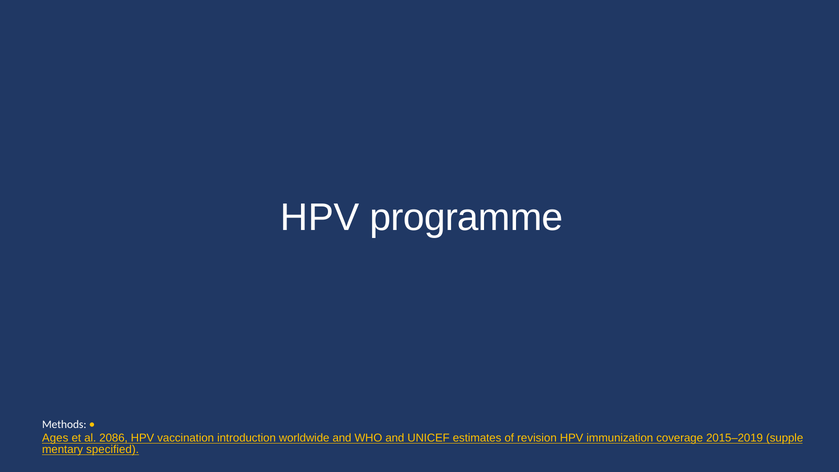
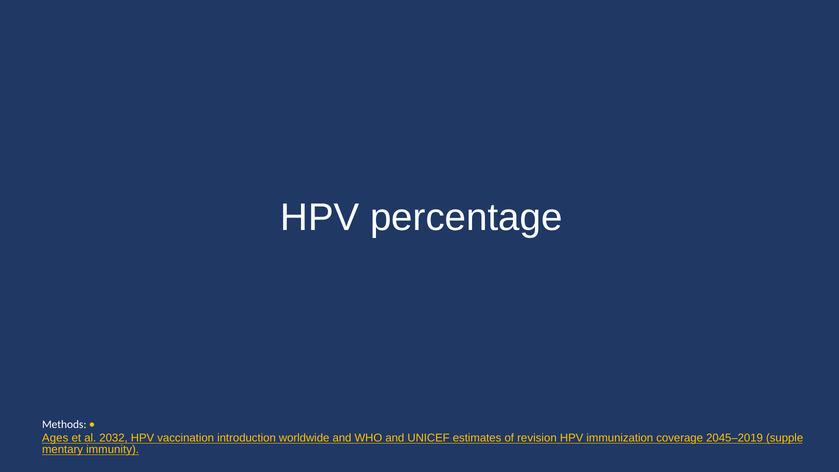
programme: programme -> percentage (466, 218)
2086: 2086 -> 2032 (114, 438)
2015–2019: 2015–2019 -> 2045–2019 (735, 438)
specified: specified -> immunity (113, 450)
